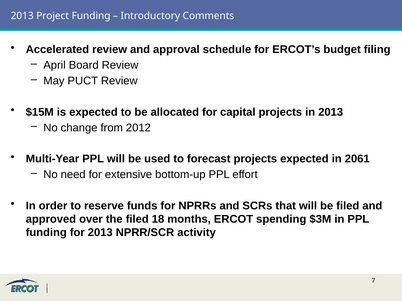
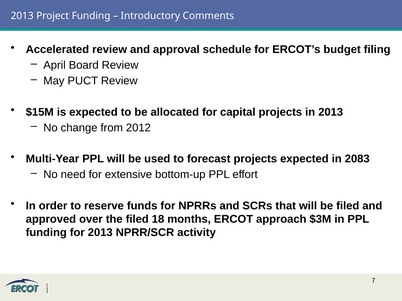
2061: 2061 -> 2083 (357, 159)
spending: spending -> approach (281, 219)
